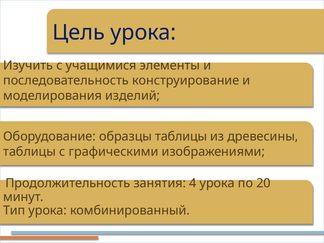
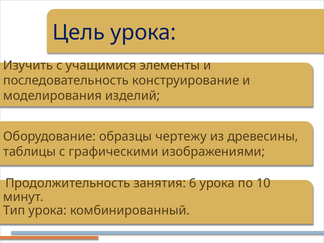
образцы таблицы: таблицы -> чертежу (181, 136)
4: 4 -> 6 (193, 183)
20: 20 -> 10 (263, 183)
